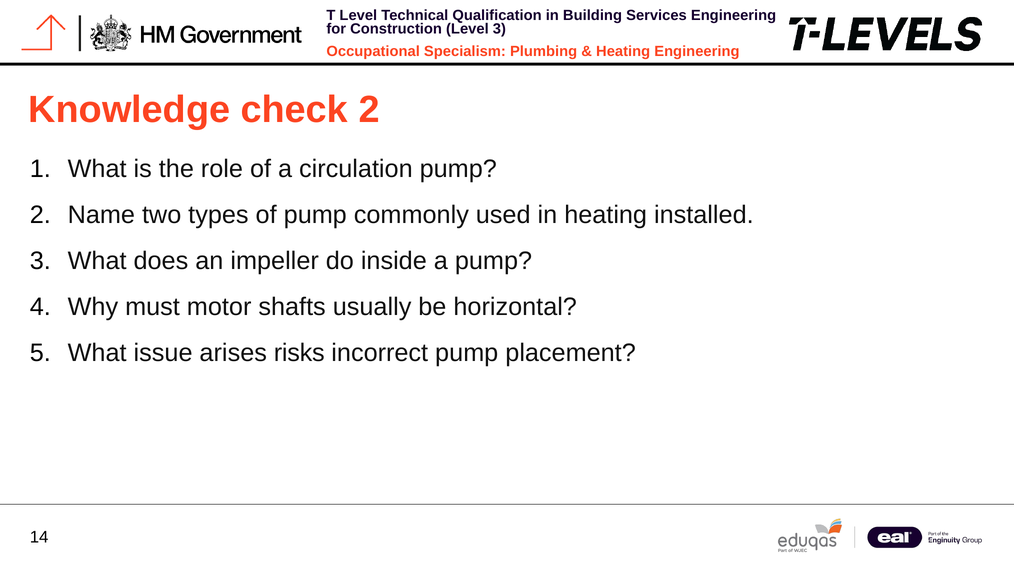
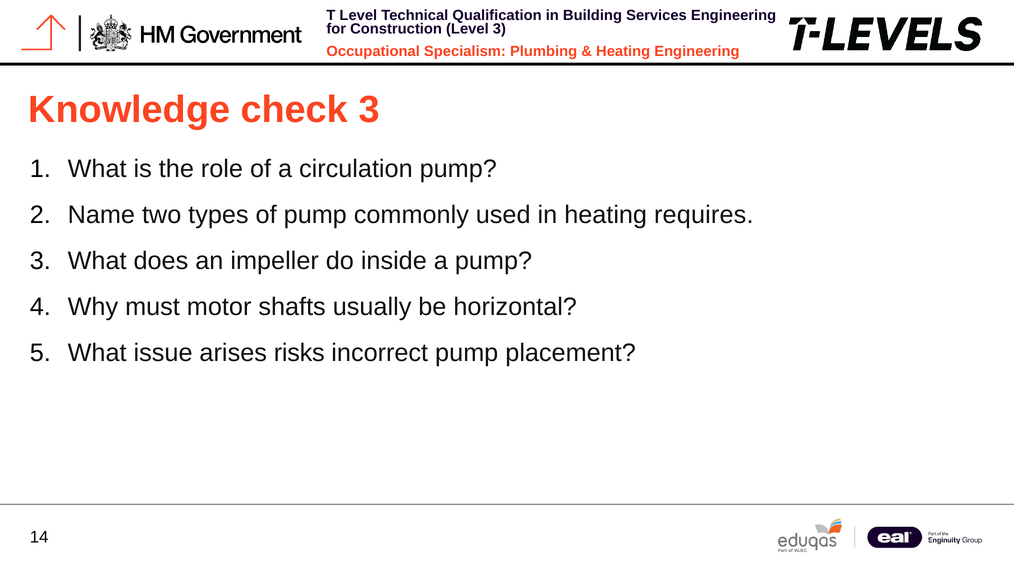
check 2: 2 -> 3 (369, 110)
installed: installed -> requires (704, 215)
